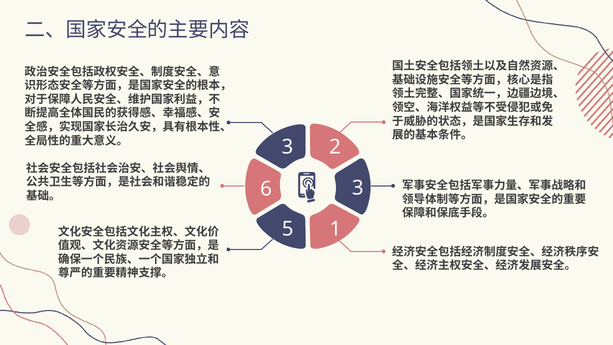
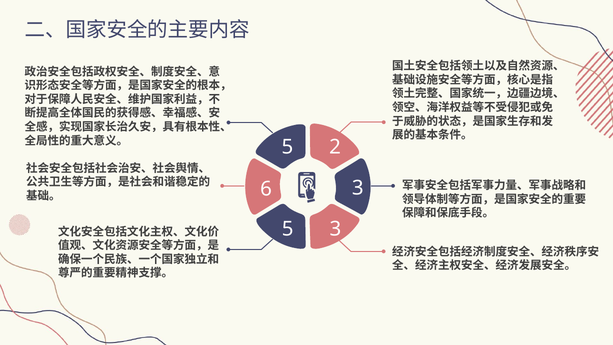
3: 3 -> 5 (287, 147)
5 1: 1 -> 3 (335, 229)
